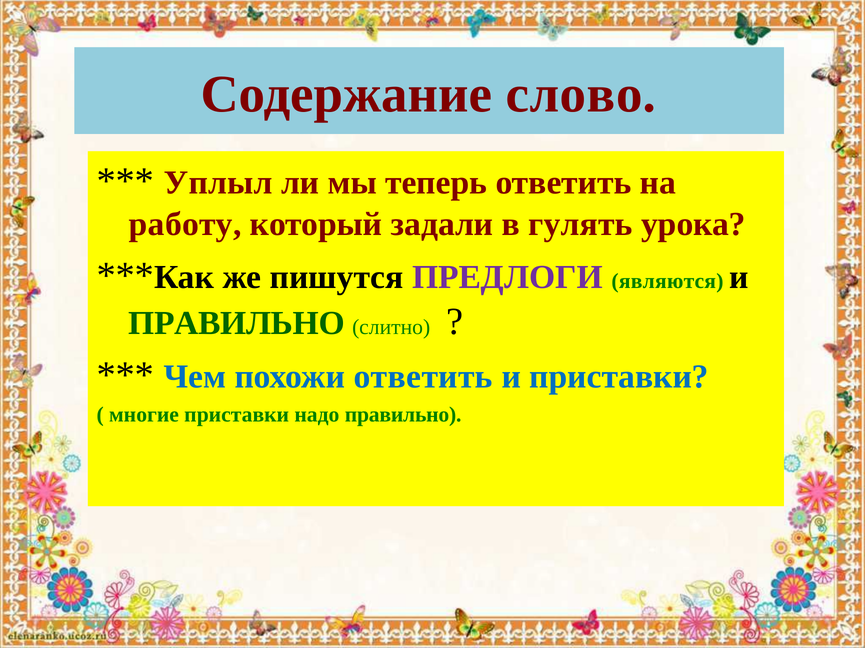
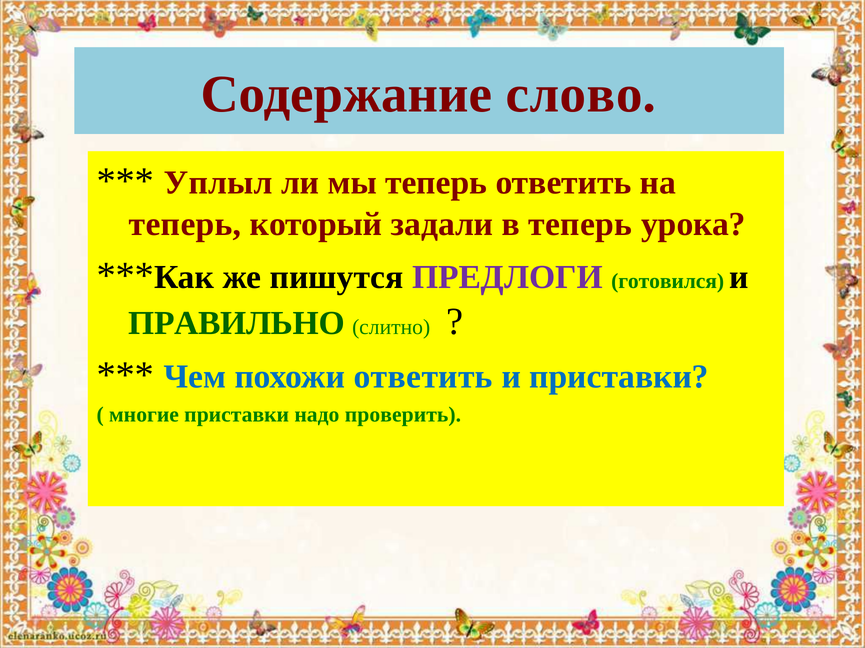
работу: работу -> теперь (185, 224)
в гулять: гулять -> теперь (580, 224)
являются: являются -> готовился (668, 281)
надо правильно: правильно -> проверить (403, 415)
